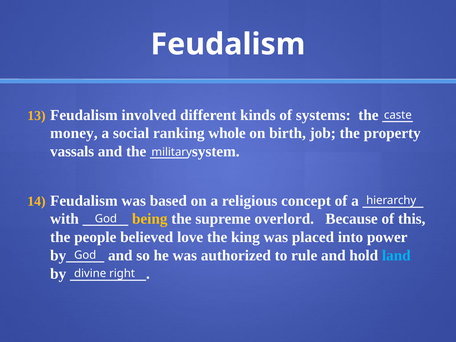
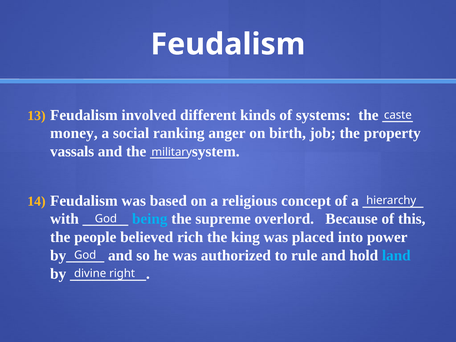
whole: whole -> anger (227, 133)
being colour: yellow -> light blue (150, 219)
love: love -> rich (190, 237)
